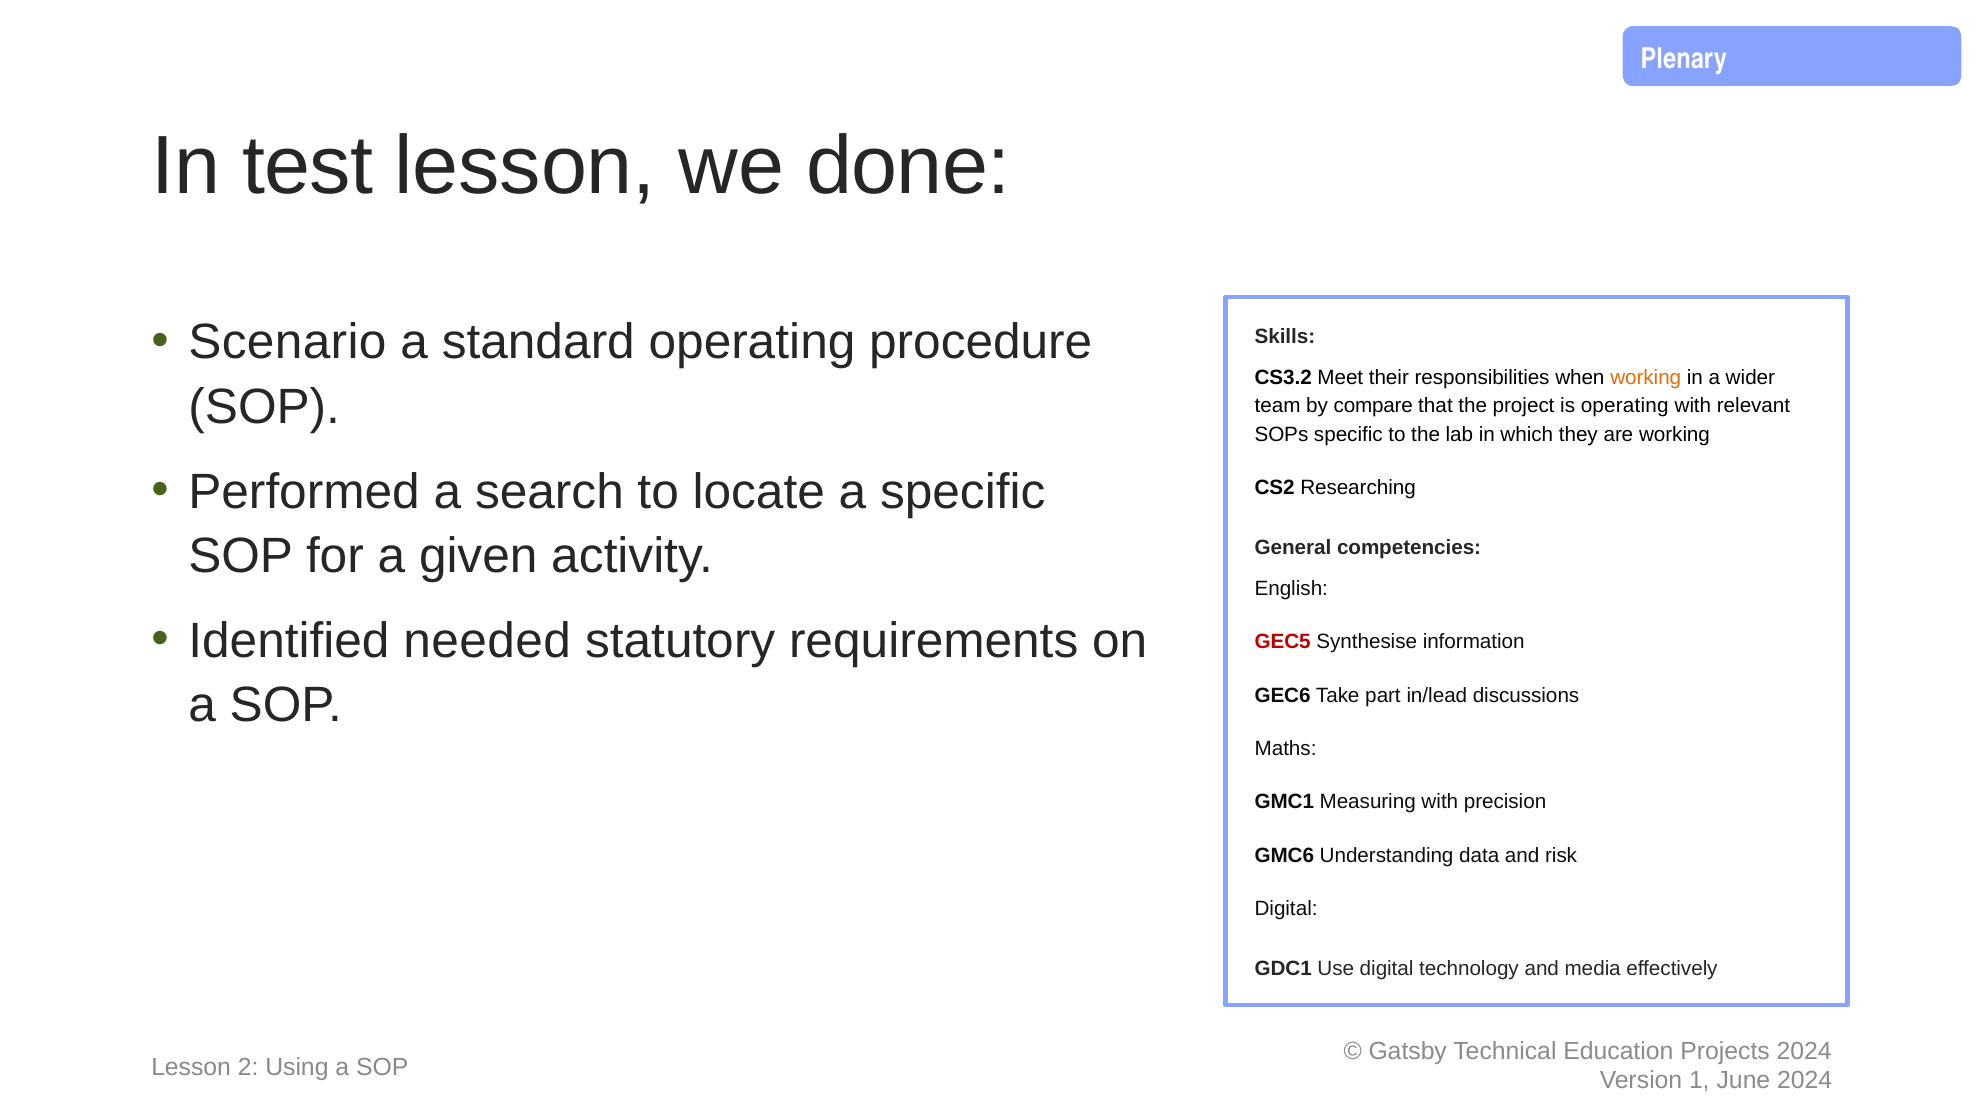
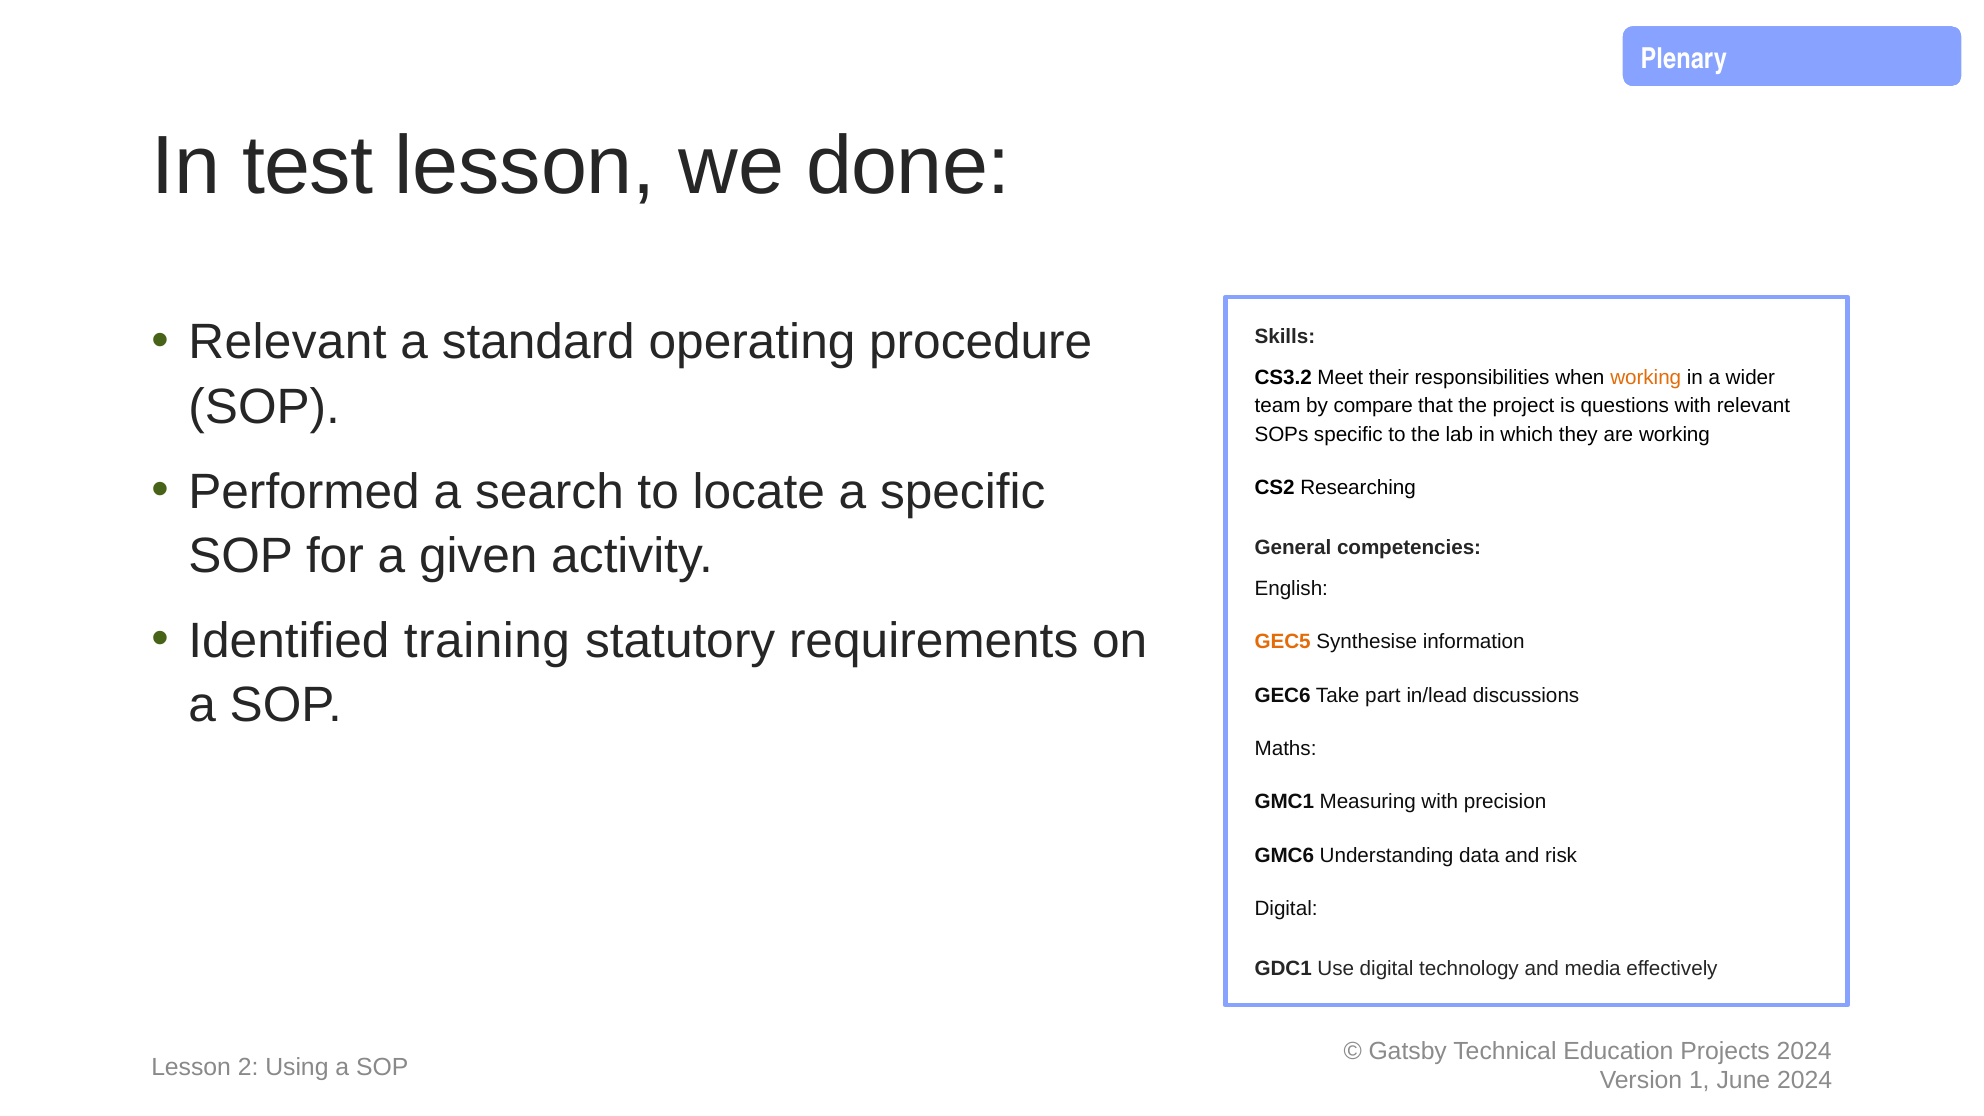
Scenario: Scenario -> Relevant (287, 342)
is operating: operating -> questions (1625, 406)
needed: needed -> training (487, 641)
GEC5 colour: red -> orange (1283, 642)
